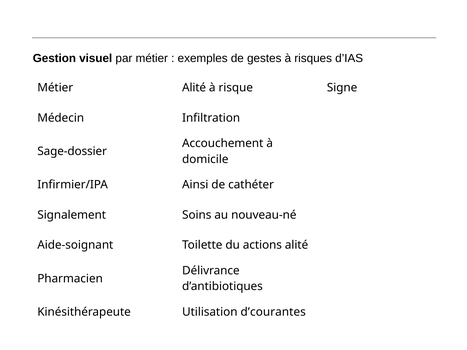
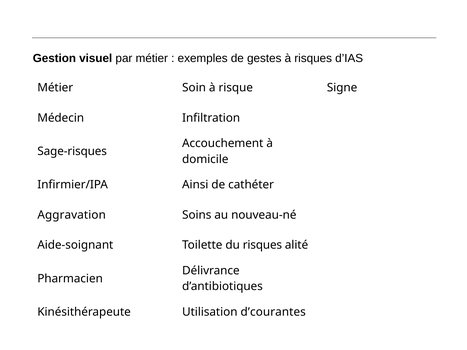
Métier Alité: Alité -> Soin (194, 88)
Sage-dossier: Sage-dossier -> Sage-risques (72, 151)
Signalement: Signalement -> Aggravation (72, 215)
du actions: actions -> risques (262, 245)
